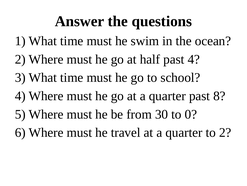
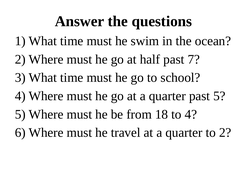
4: 4 -> 7 (194, 59)
8: 8 -> 5 (219, 96)
30: 30 -> 18 (162, 114)
0: 0 -> 4 (191, 114)
